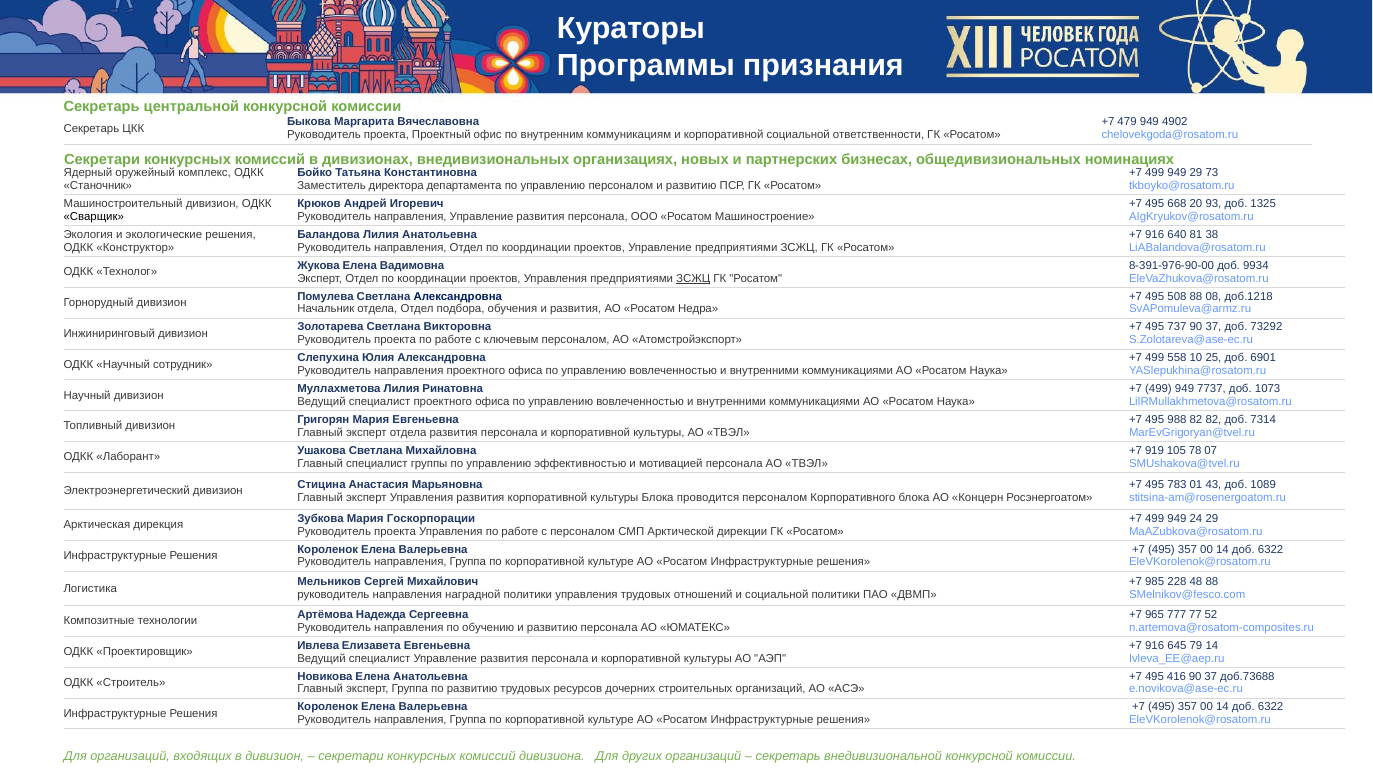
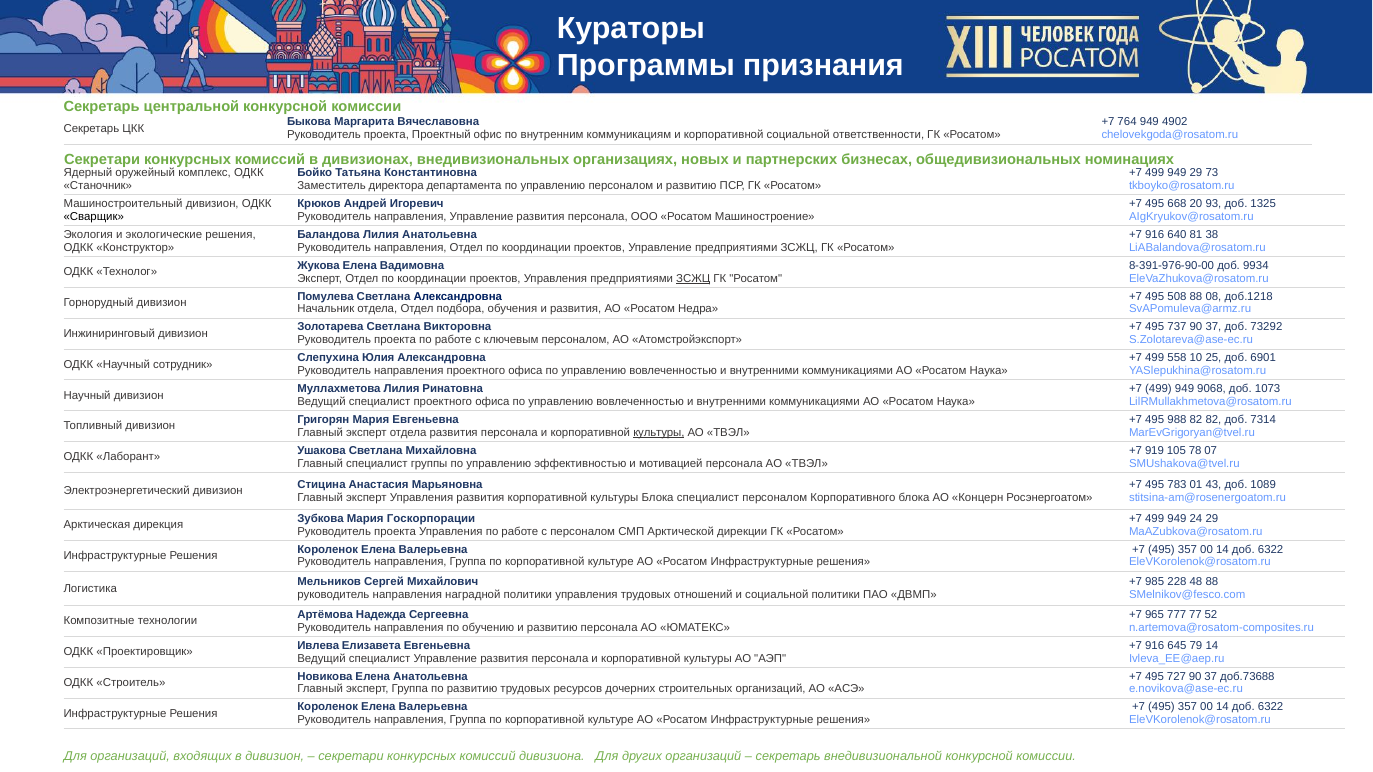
479: 479 -> 764 (1127, 122)
7737: 7737 -> 9068 (1212, 389)
культуры underline: none -> present (659, 433)
Блока проводится: проводится -> специалист (708, 498)
416: 416 -> 727 (1176, 677)
